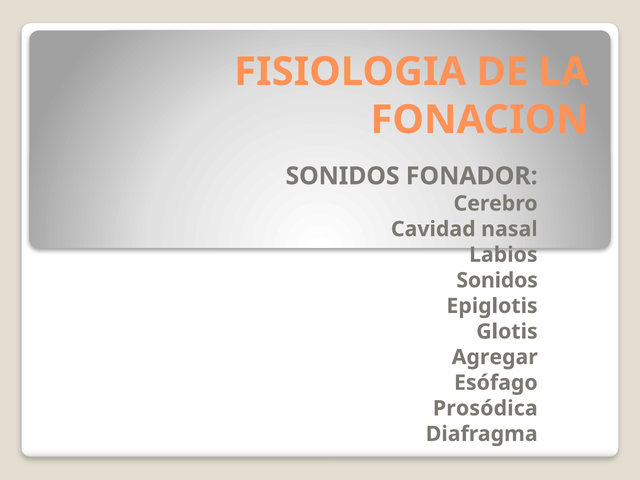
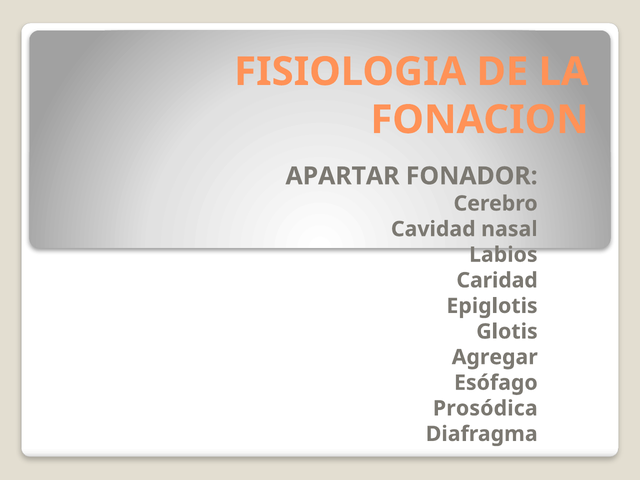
SONIDOS: SONIDOS -> APARTAR (342, 176)
Sonidos: Sonidos -> Caridad (497, 280)
